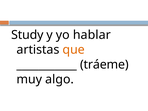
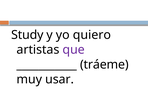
hablar: hablar -> quiero (92, 35)
que colour: orange -> purple (74, 50)
algo: algo -> usar (60, 79)
